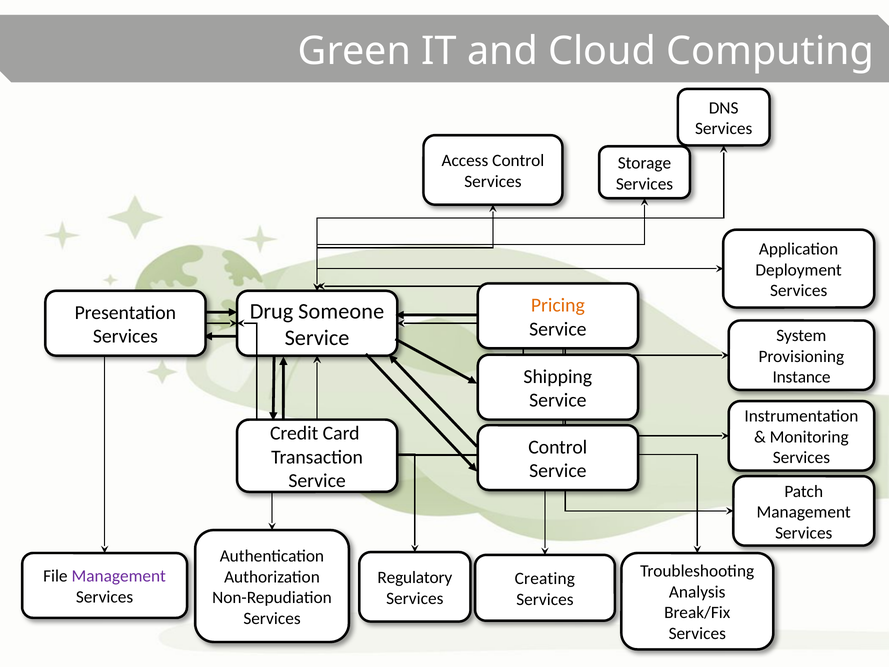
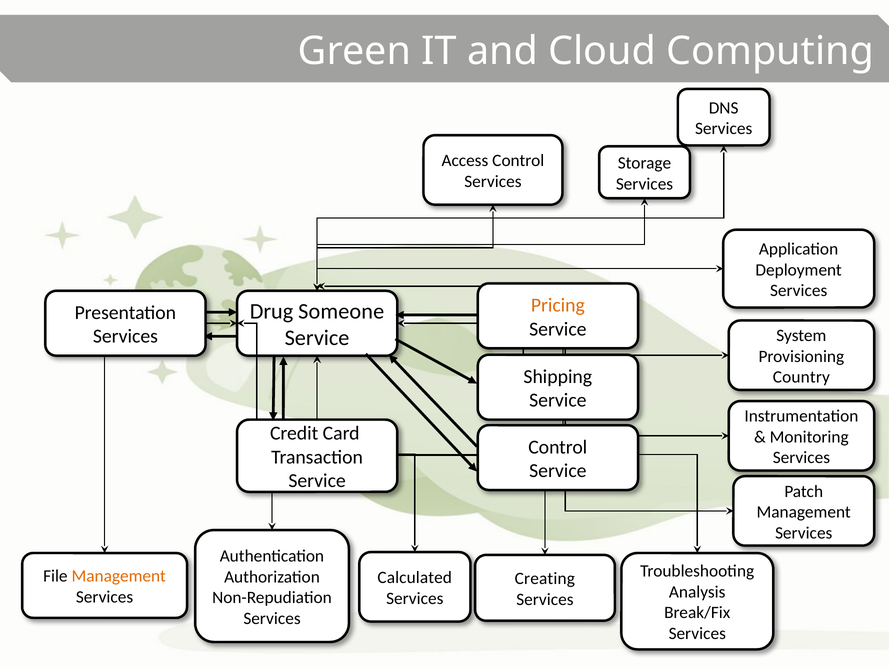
Instance: Instance -> Country (801, 377)
Management colour: purple -> orange (119, 576)
Regulatory: Regulatory -> Calculated (415, 577)
